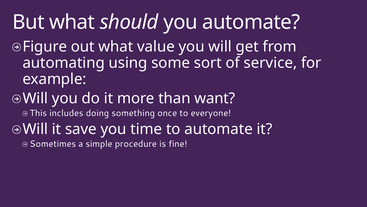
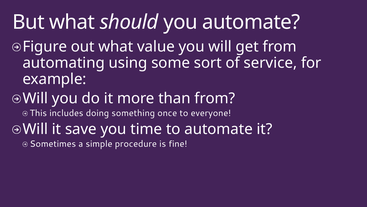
than want: want -> from (215, 98)
